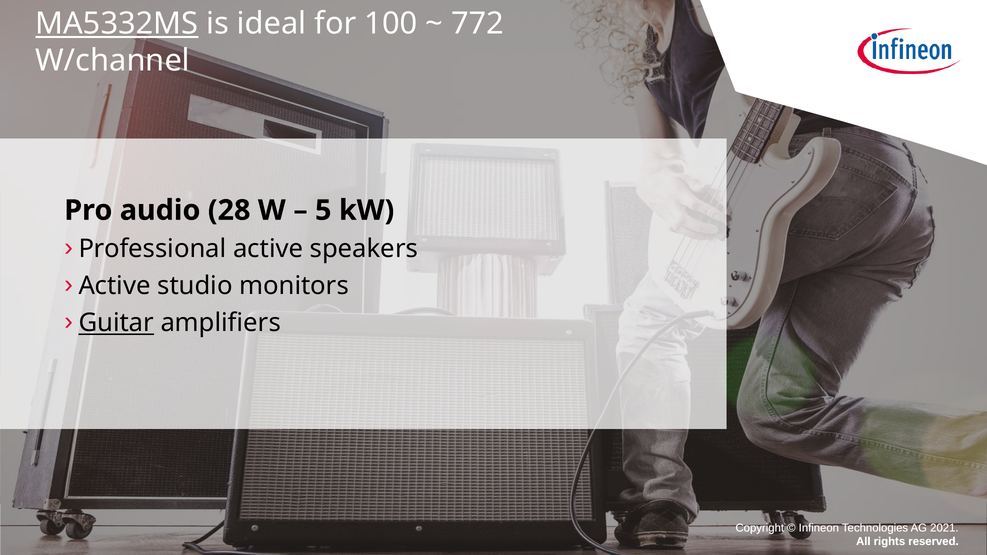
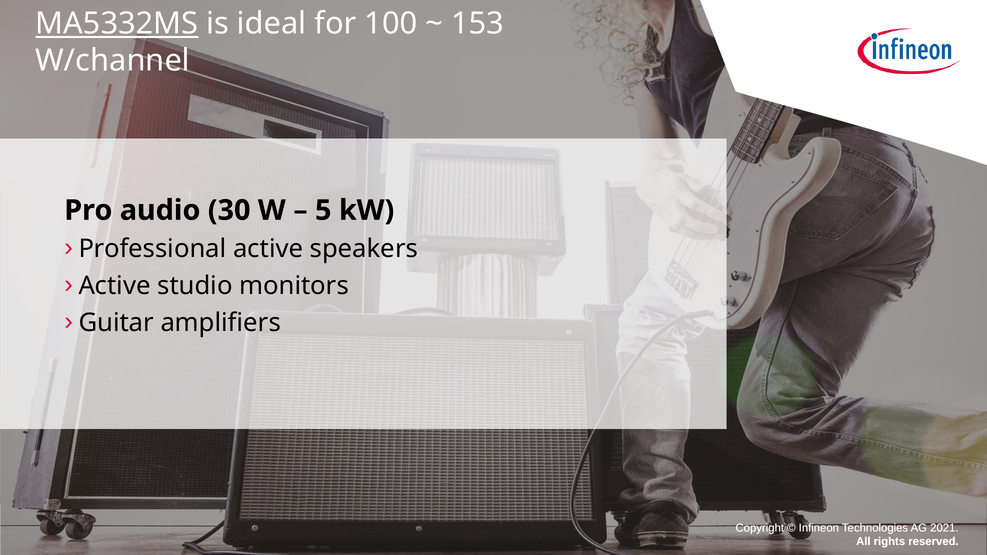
772: 772 -> 153 (477, 24)
28: 28 -> 30 (229, 210)
Guitar underline: present -> none (116, 323)
